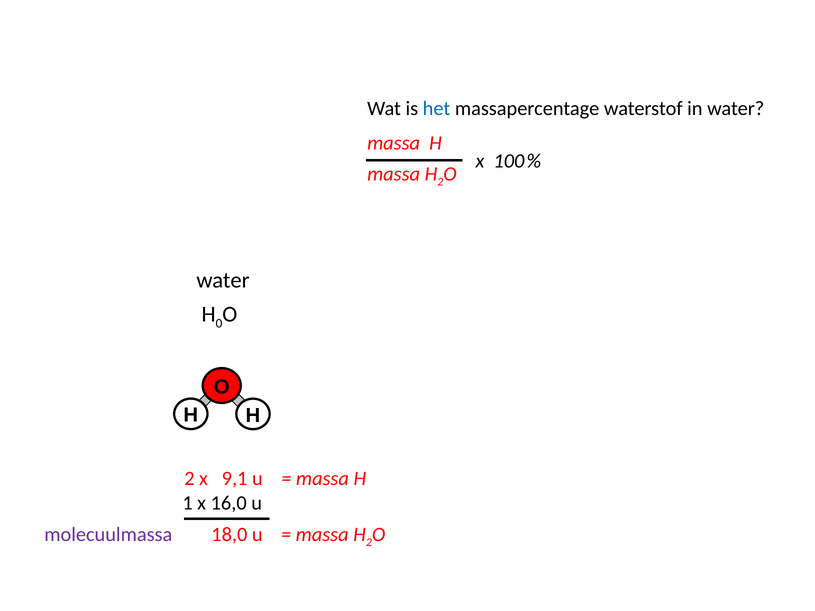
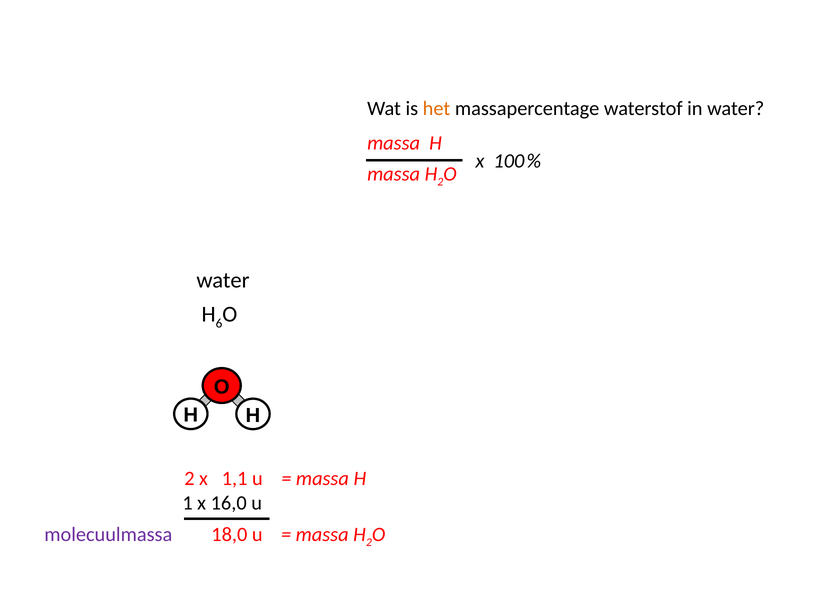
het colour: blue -> orange (437, 108)
0: 0 -> 6 (219, 323)
9,1: 9,1 -> 1,1 (235, 479)
